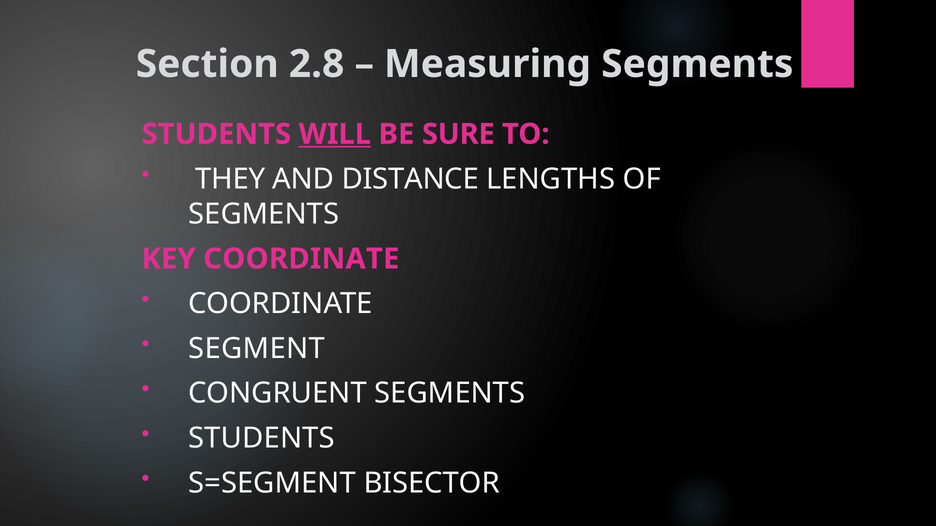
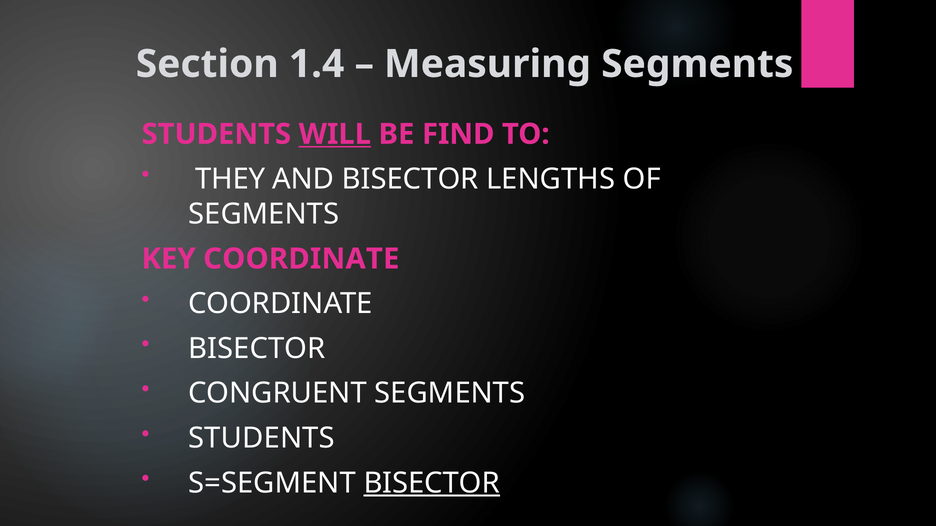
2.8: 2.8 -> 1.4 (317, 64)
SURE: SURE -> FIND (458, 134)
AND DISTANCE: DISTANCE -> BISECTOR (410, 179)
SEGMENT: SEGMENT -> BISECTOR (257, 349)
BISECTOR underline: none -> present (432, 483)
